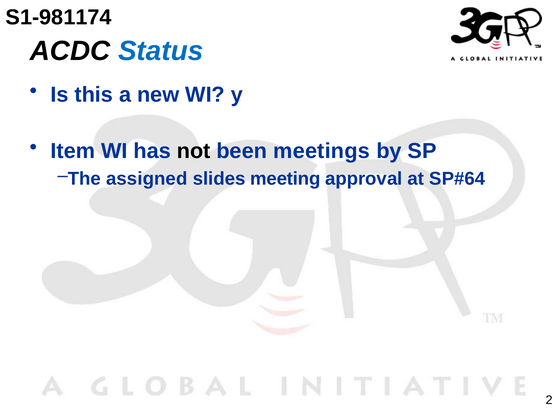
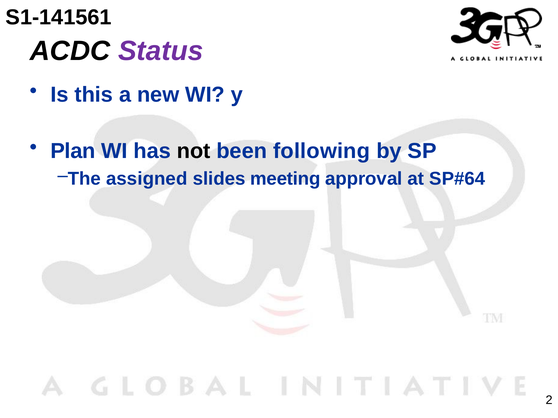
S1-981174: S1-981174 -> S1-141561 (59, 17)
Status colour: blue -> purple (161, 51)
Item: Item -> Plan (73, 151)
meetings: meetings -> following (322, 151)
